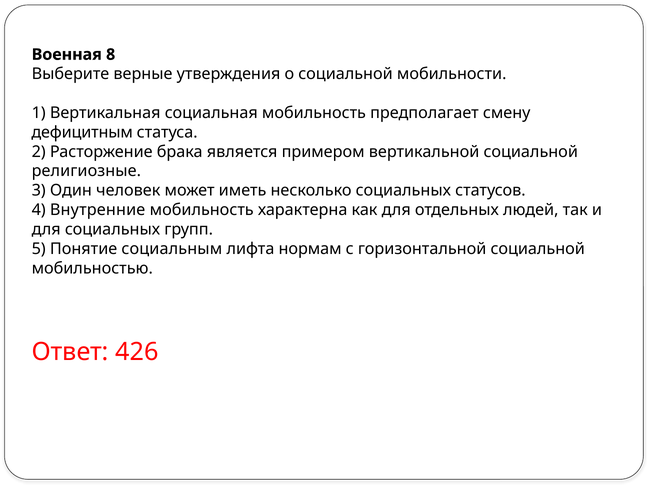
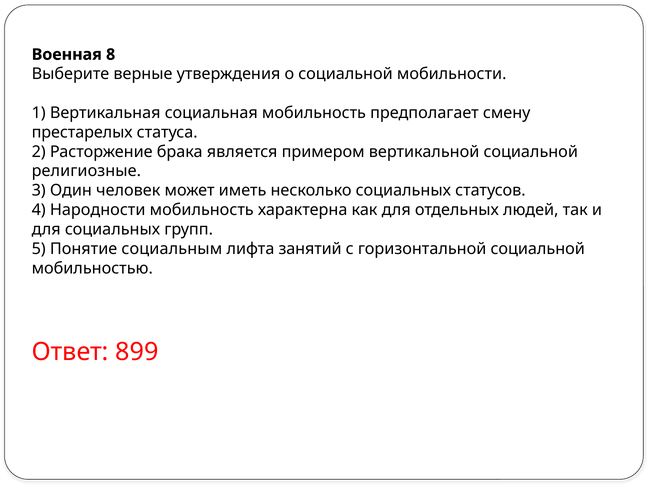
дефицитным: дефицитным -> престарелых (82, 132)
Внутренние: Внутренние -> Народности (98, 210)
нормам: нормам -> занятий (310, 249)
426: 426 -> 899 (137, 352)
